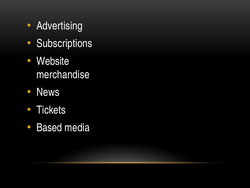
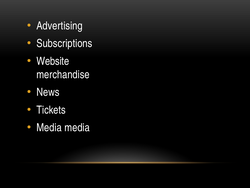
Based: Based -> Media (49, 127)
